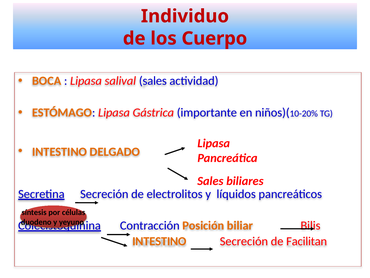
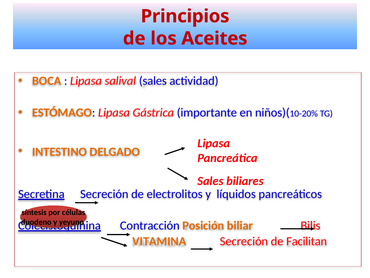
Individuo: Individuo -> Principios (185, 16)
Cuerpo: Cuerpo -> Aceites (214, 38)
INTESTINO: INTESTINO -> VITAMINA (159, 241)
